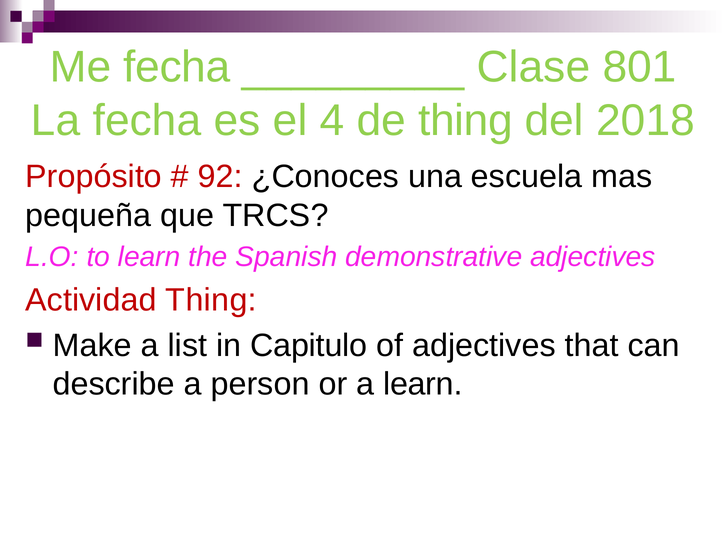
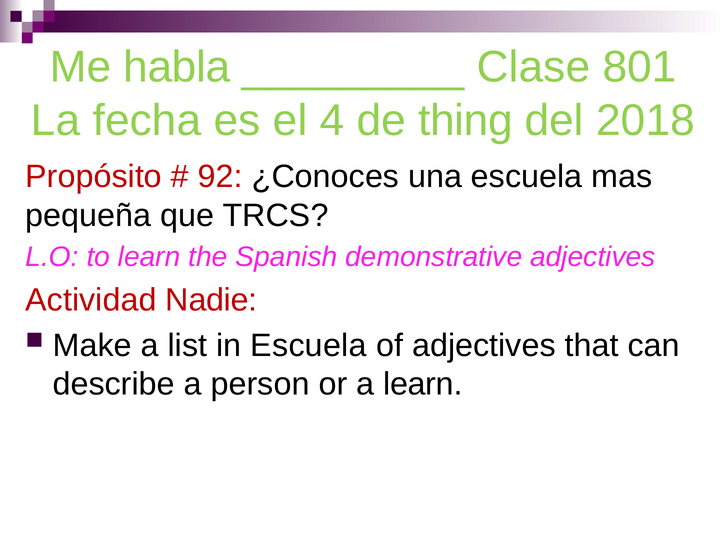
Me fecha: fecha -> habla (177, 67)
Actividad Thing: Thing -> Nadie (211, 300)
in Capitulo: Capitulo -> Escuela (309, 346)
